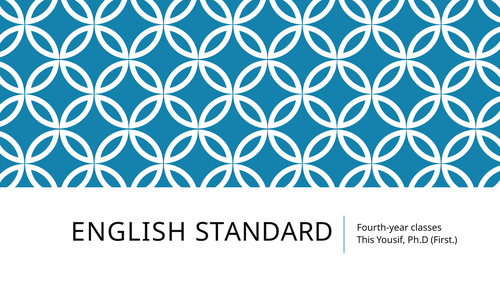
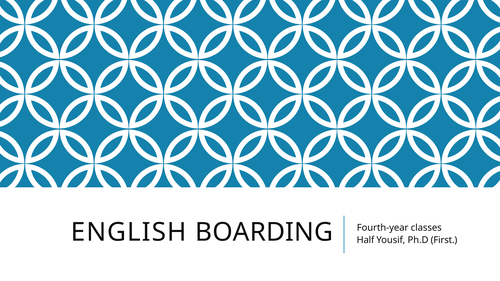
STANDARD: STANDARD -> BOARDING (264, 232)
This: This -> Half (366, 240)
